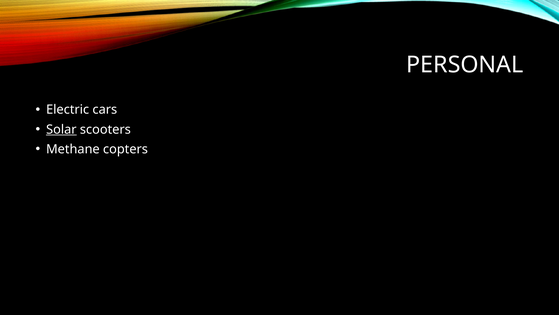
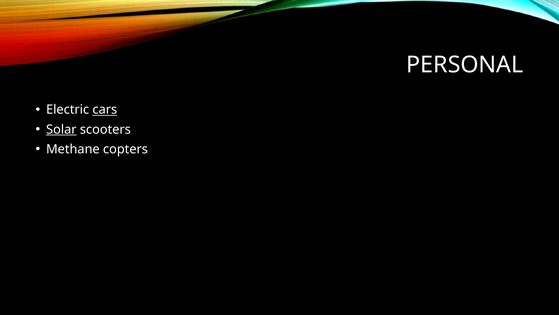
cars underline: none -> present (105, 110)
